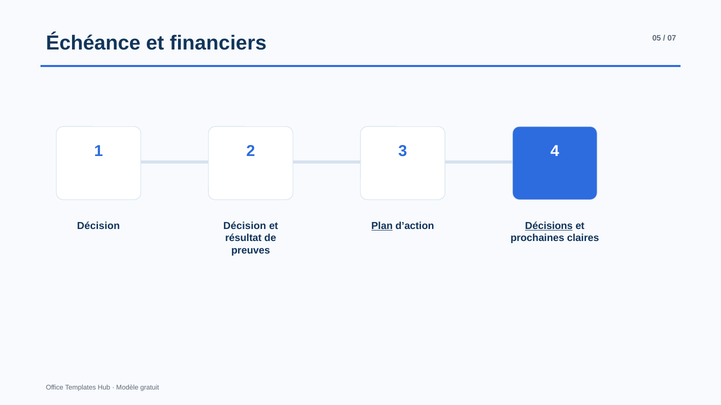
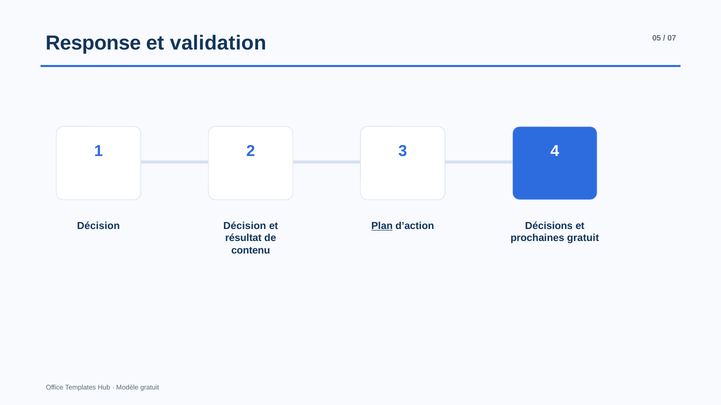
Échéance: Échéance -> Response (93, 43)
financiers: financiers -> validation (218, 43)
Décisions underline: present -> none (549, 226)
prochaines claires: claires -> gratuit (583, 238)
preuves: preuves -> contenu (251, 251)
